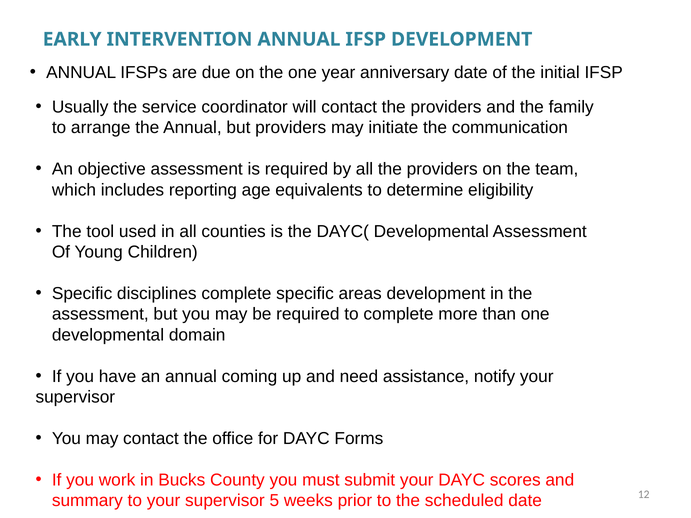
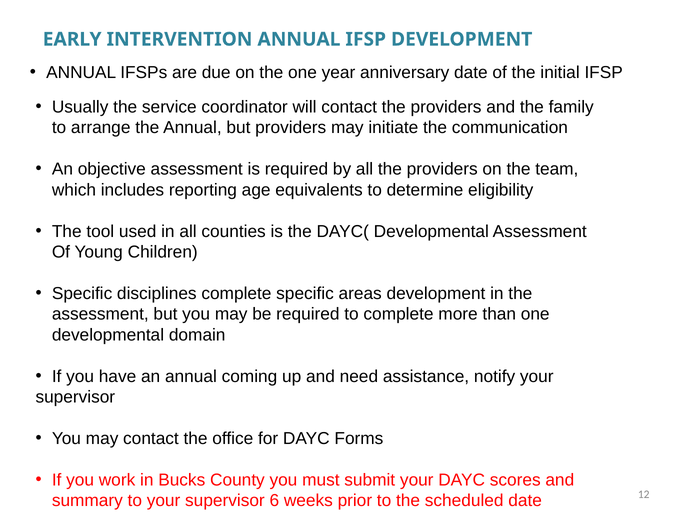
5: 5 -> 6 (274, 501)
